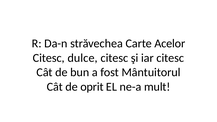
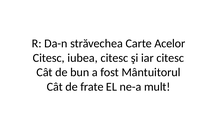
dulce: dulce -> iubea (83, 58)
oprit: oprit -> frate (92, 87)
